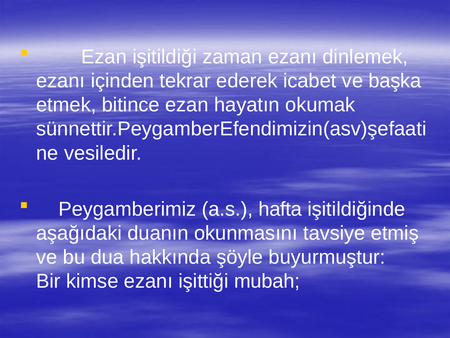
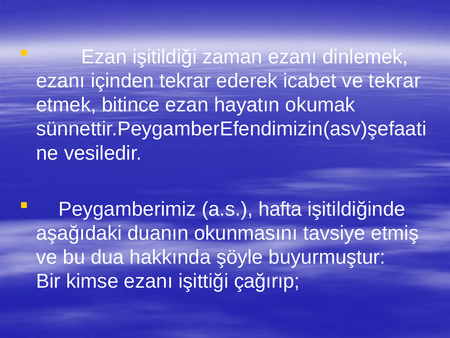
ve başka: başka -> tekrar (395, 81)
mubah: mubah -> çağırıp (267, 281)
